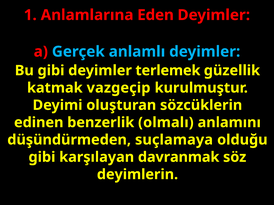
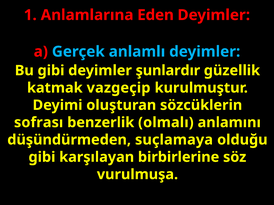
terlemek: terlemek -> şunlardır (168, 71)
edinen: edinen -> sofrası (39, 123)
davranmak: davranmak -> birbirlerine (179, 157)
deyimlerin: deyimlerin -> vurulmuşa (137, 175)
